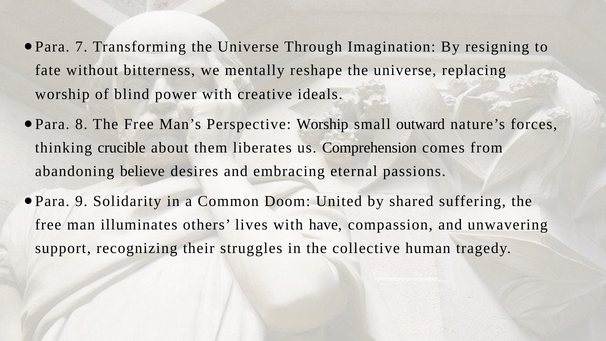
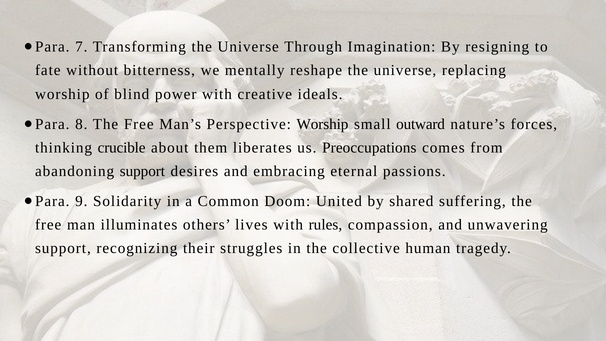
Comprehension: Comprehension -> Preoccupations (369, 148)
abandoning believe: believe -> support (142, 171)
have: have -> rules (325, 225)
